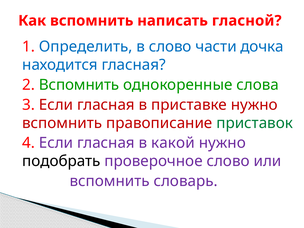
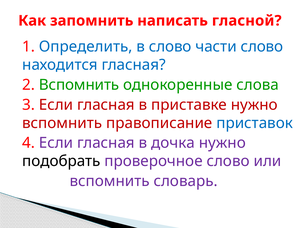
Как вспомнить: вспомнить -> запомнить (92, 21)
части дочка: дочка -> слово (262, 47)
приставок colour: green -> blue (255, 123)
какой: какой -> дочка (173, 143)
